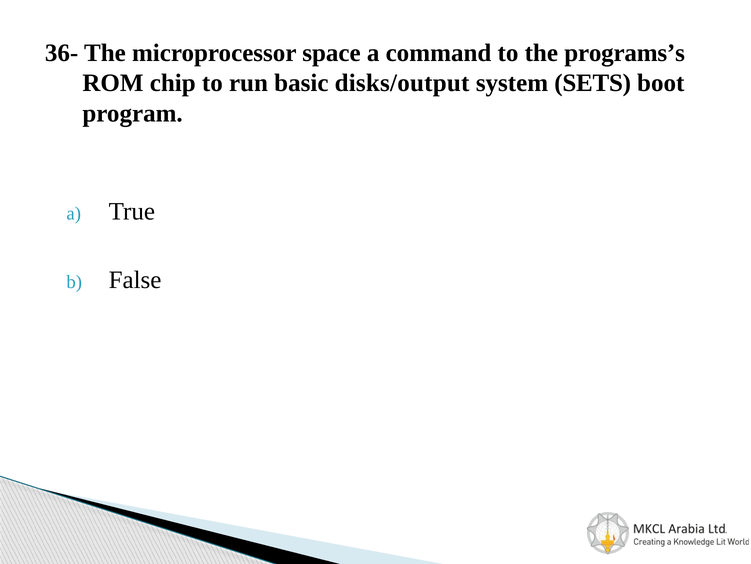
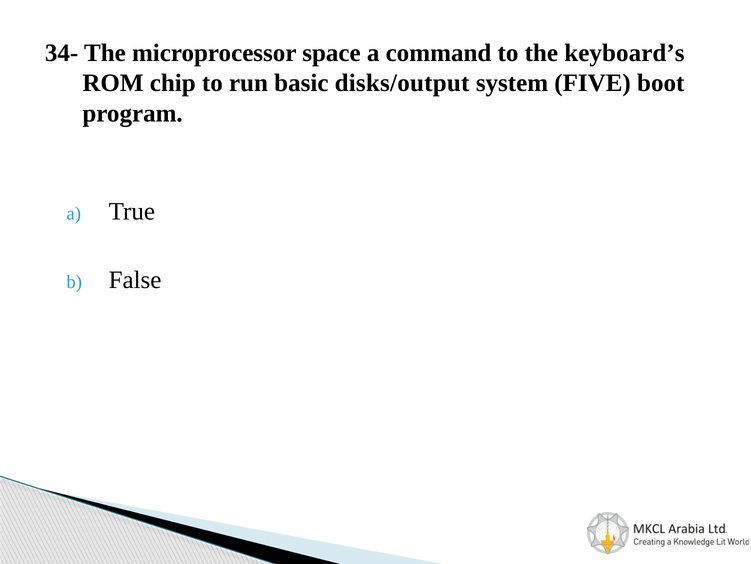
36-: 36- -> 34- (62, 53)
programs’s: programs’s -> keyboard’s (624, 53)
SETS: SETS -> FIVE (593, 83)
